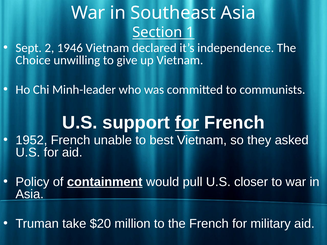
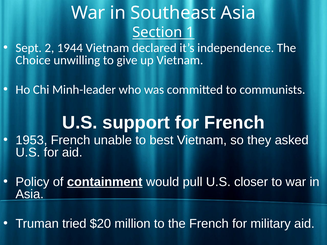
1946: 1946 -> 1944 (70, 48)
for underline: present -> none (187, 123)
1952: 1952 -> 1953 (31, 140)
take: take -> tried (74, 224)
